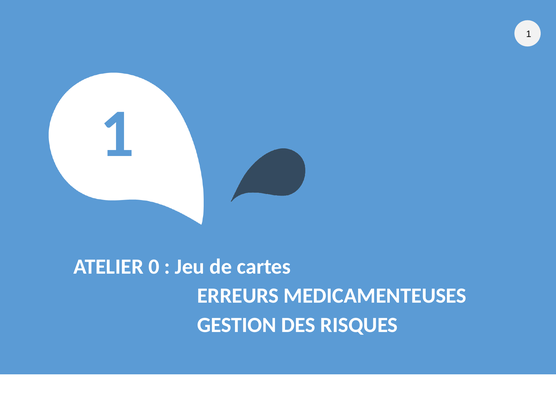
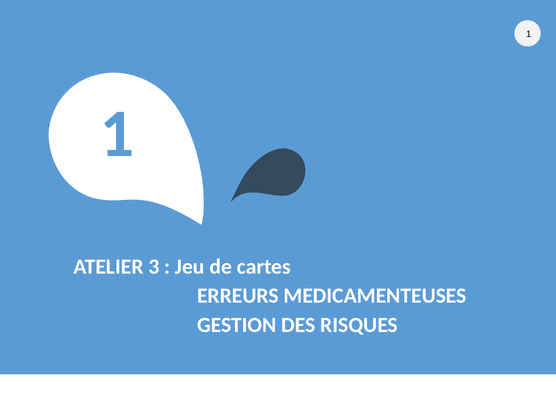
0: 0 -> 3 (154, 267)
